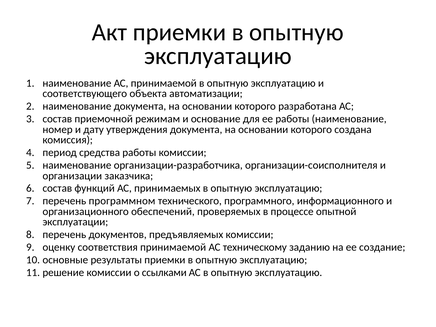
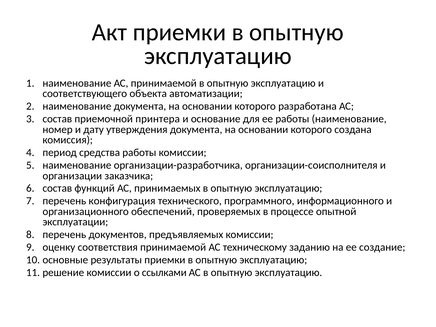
режимам: режимам -> принтера (158, 119)
программном: программном -> конфигурация (122, 201)
